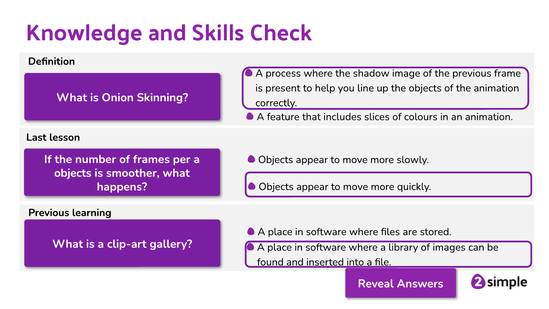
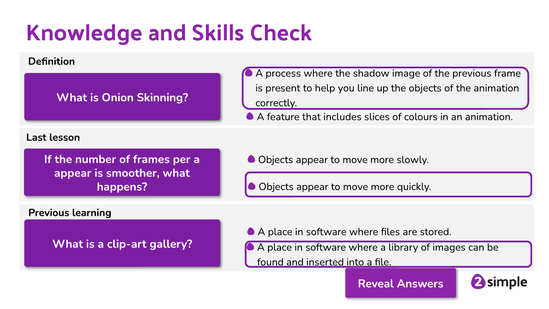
objects: objects -> appear (73, 173)
